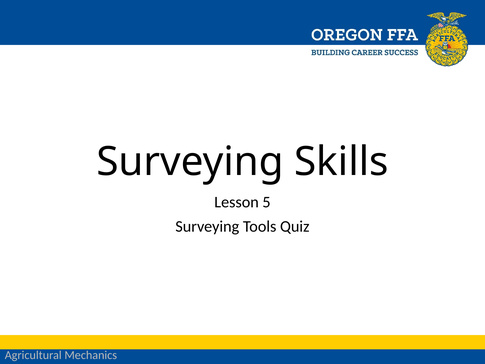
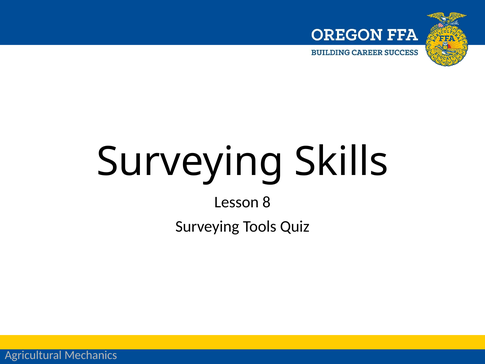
5: 5 -> 8 (267, 202)
